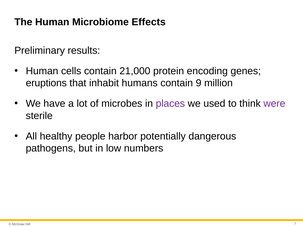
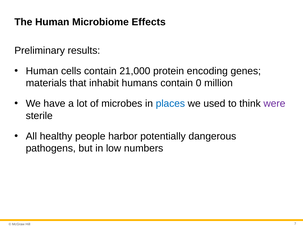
eruptions: eruptions -> materials (46, 83)
9: 9 -> 0 (199, 83)
places colour: purple -> blue (170, 104)
